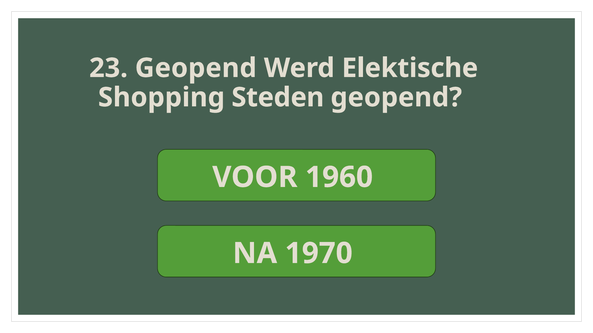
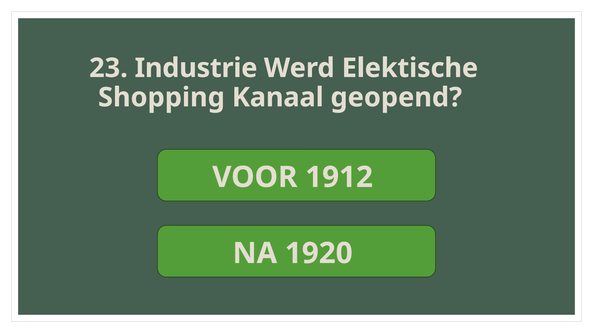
23 Geopend: Geopend -> Industrie (196, 68)
Steden: Steden -> Kanaal (278, 98)
1960: 1960 -> 1912 (339, 178)
1970: 1970 -> 1920 (319, 254)
